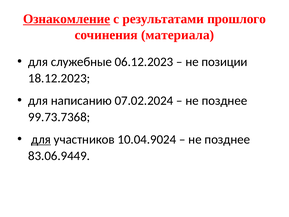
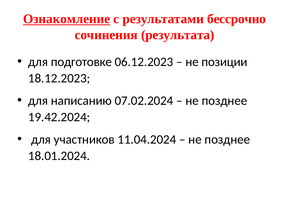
прошлого: прошлого -> бессрочно (237, 19)
материала: материала -> результата (178, 35)
служебные: служебные -> подготовке (81, 62)
99.73.7368: 99.73.7368 -> 19.42.2024 (59, 117)
для underline: present -> none (41, 139)
10.04.9024: 10.04.9024 -> 11.04.2024 (147, 139)
83.06.9449: 83.06.9449 -> 18.01.2024 (59, 156)
